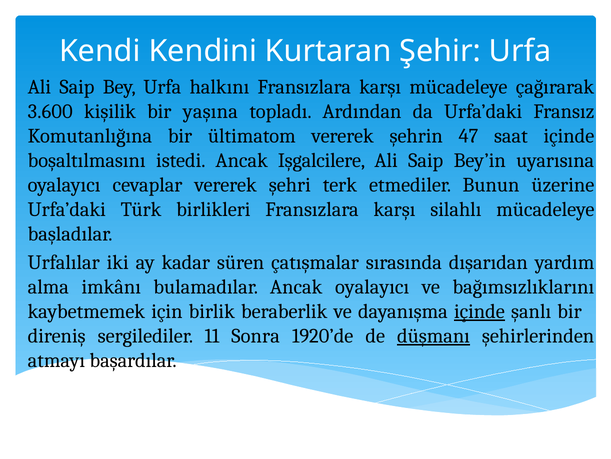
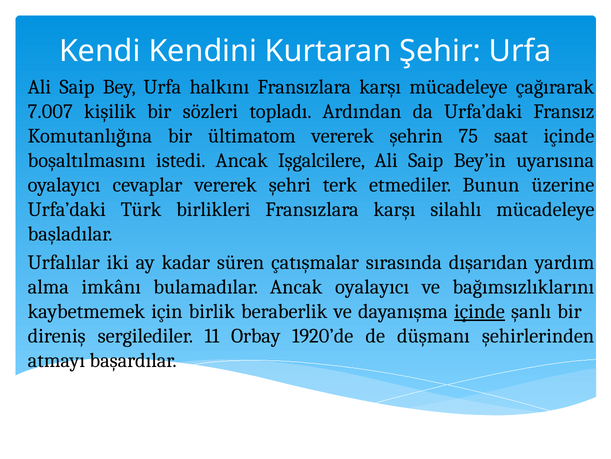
3.600: 3.600 -> 7.007 (50, 111)
yaşına: yaşına -> sözleri (210, 111)
47: 47 -> 75 (468, 136)
Sonra: Sonra -> Orbay (256, 336)
düşmanı underline: present -> none (433, 336)
